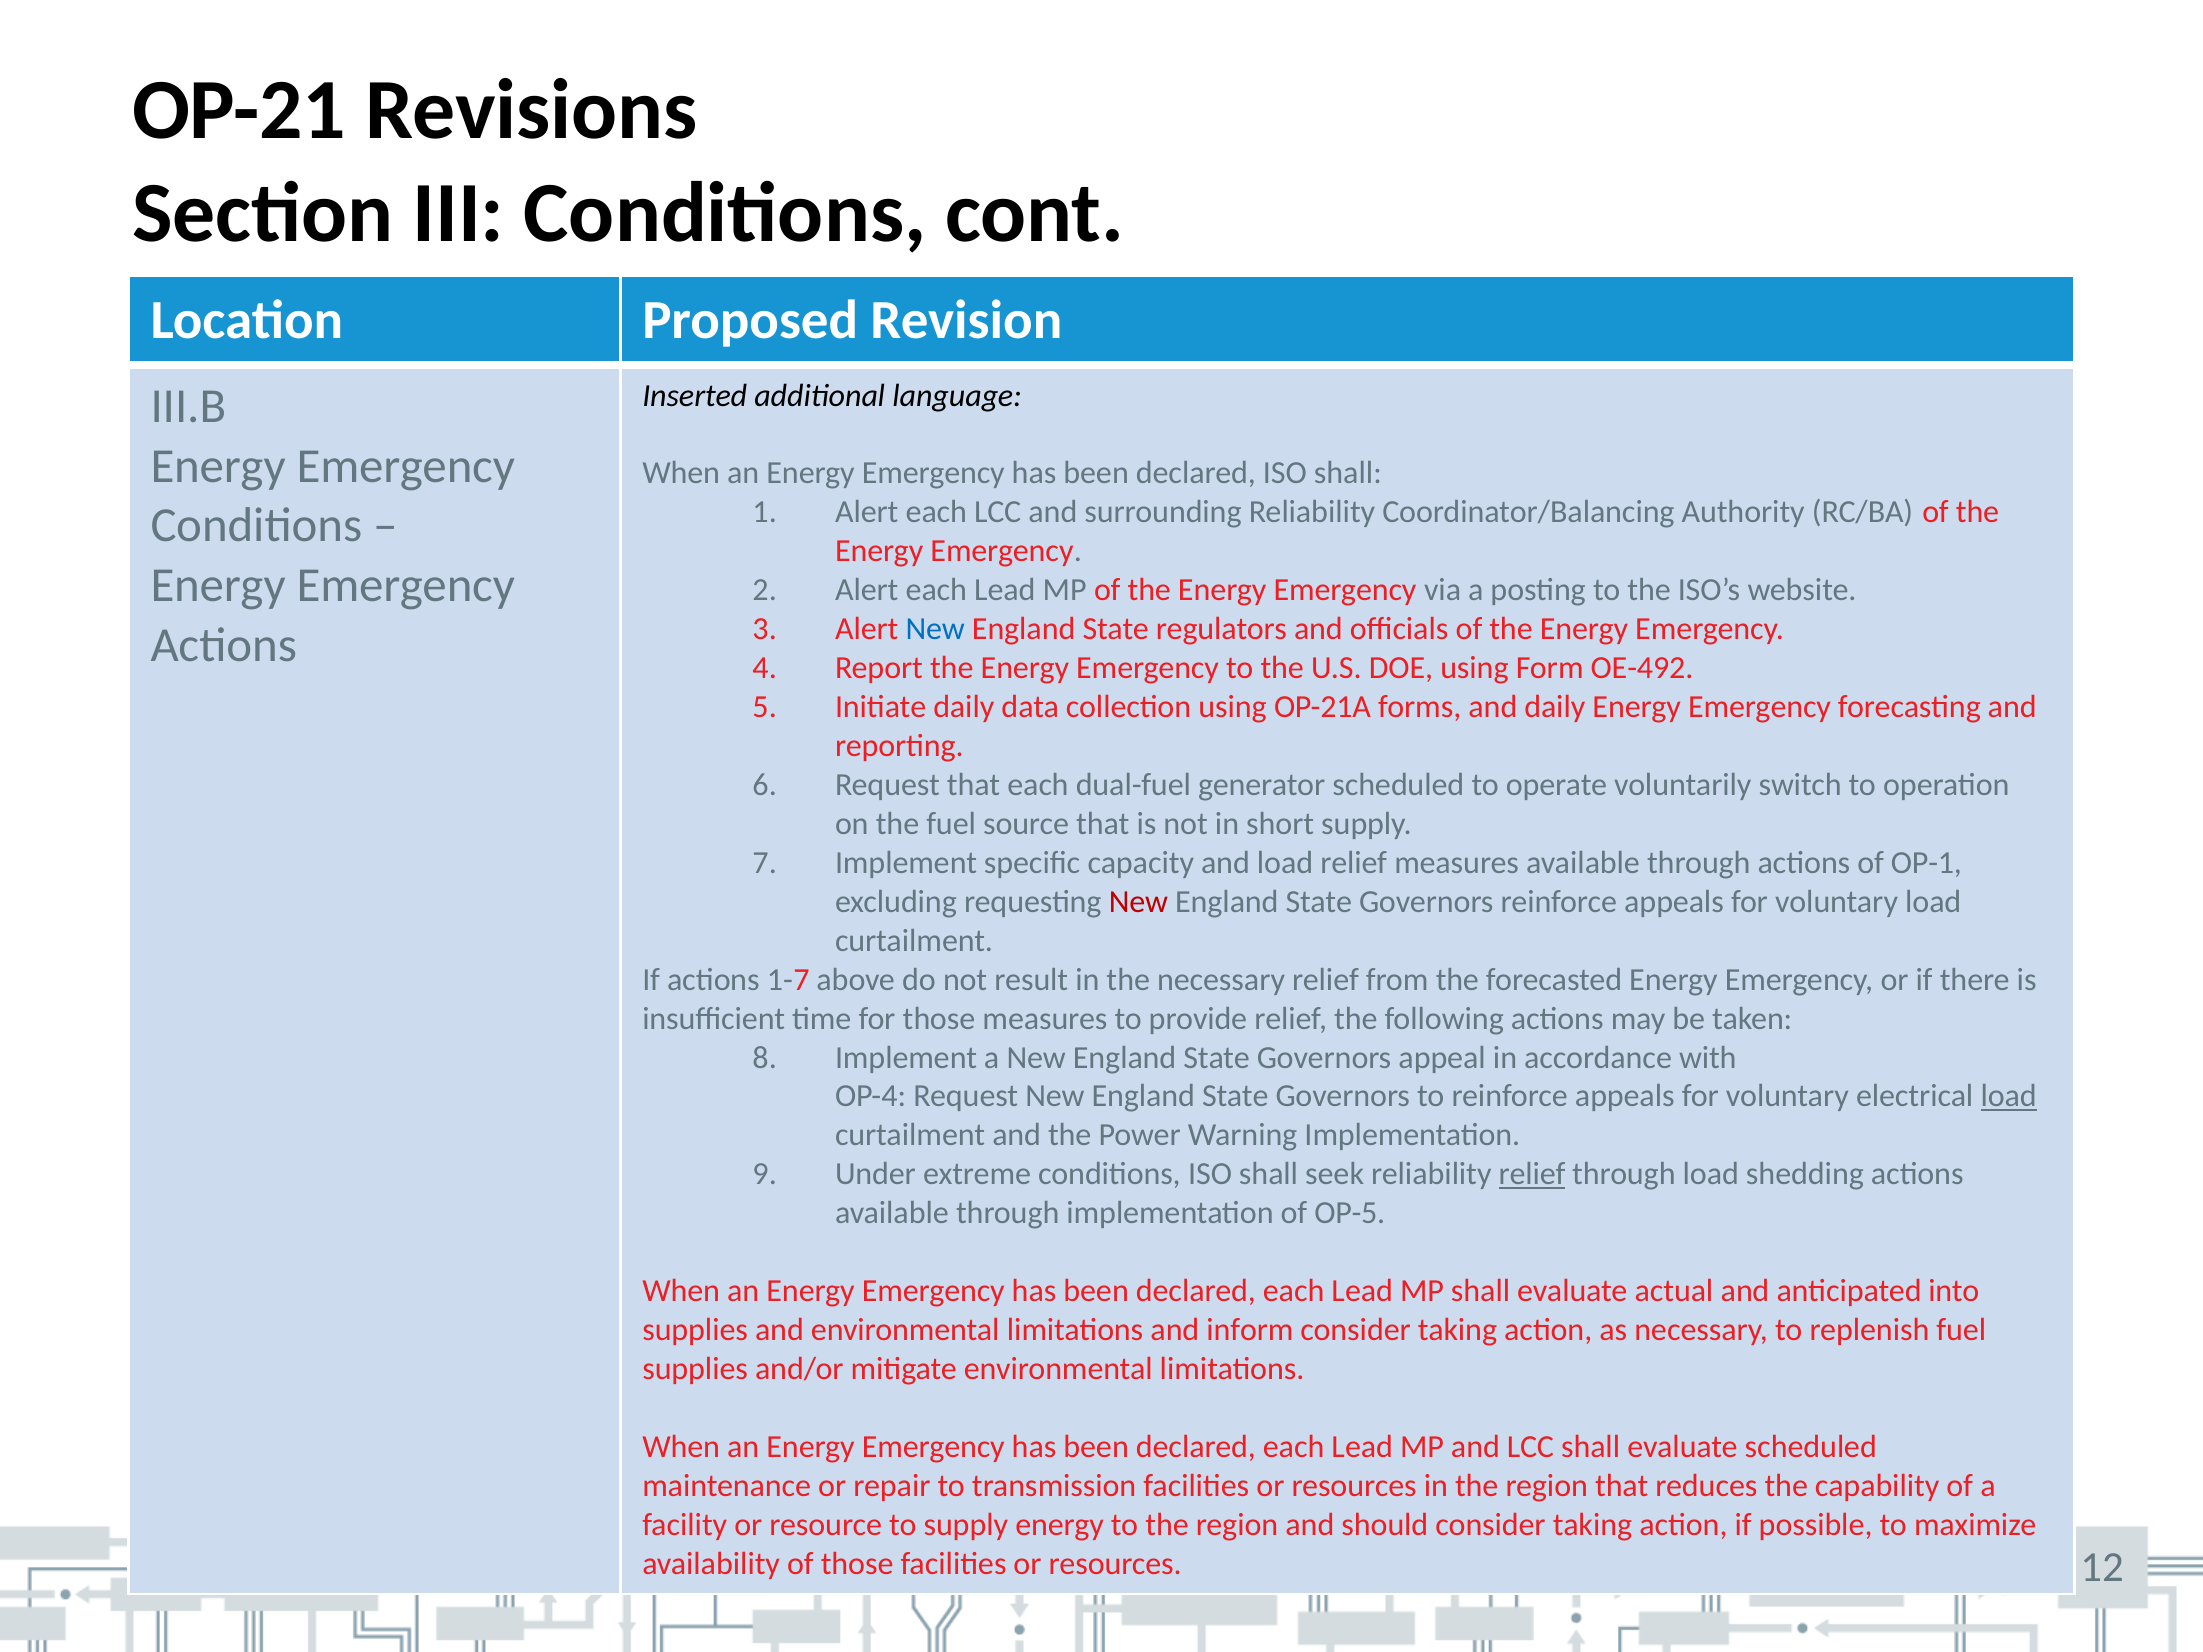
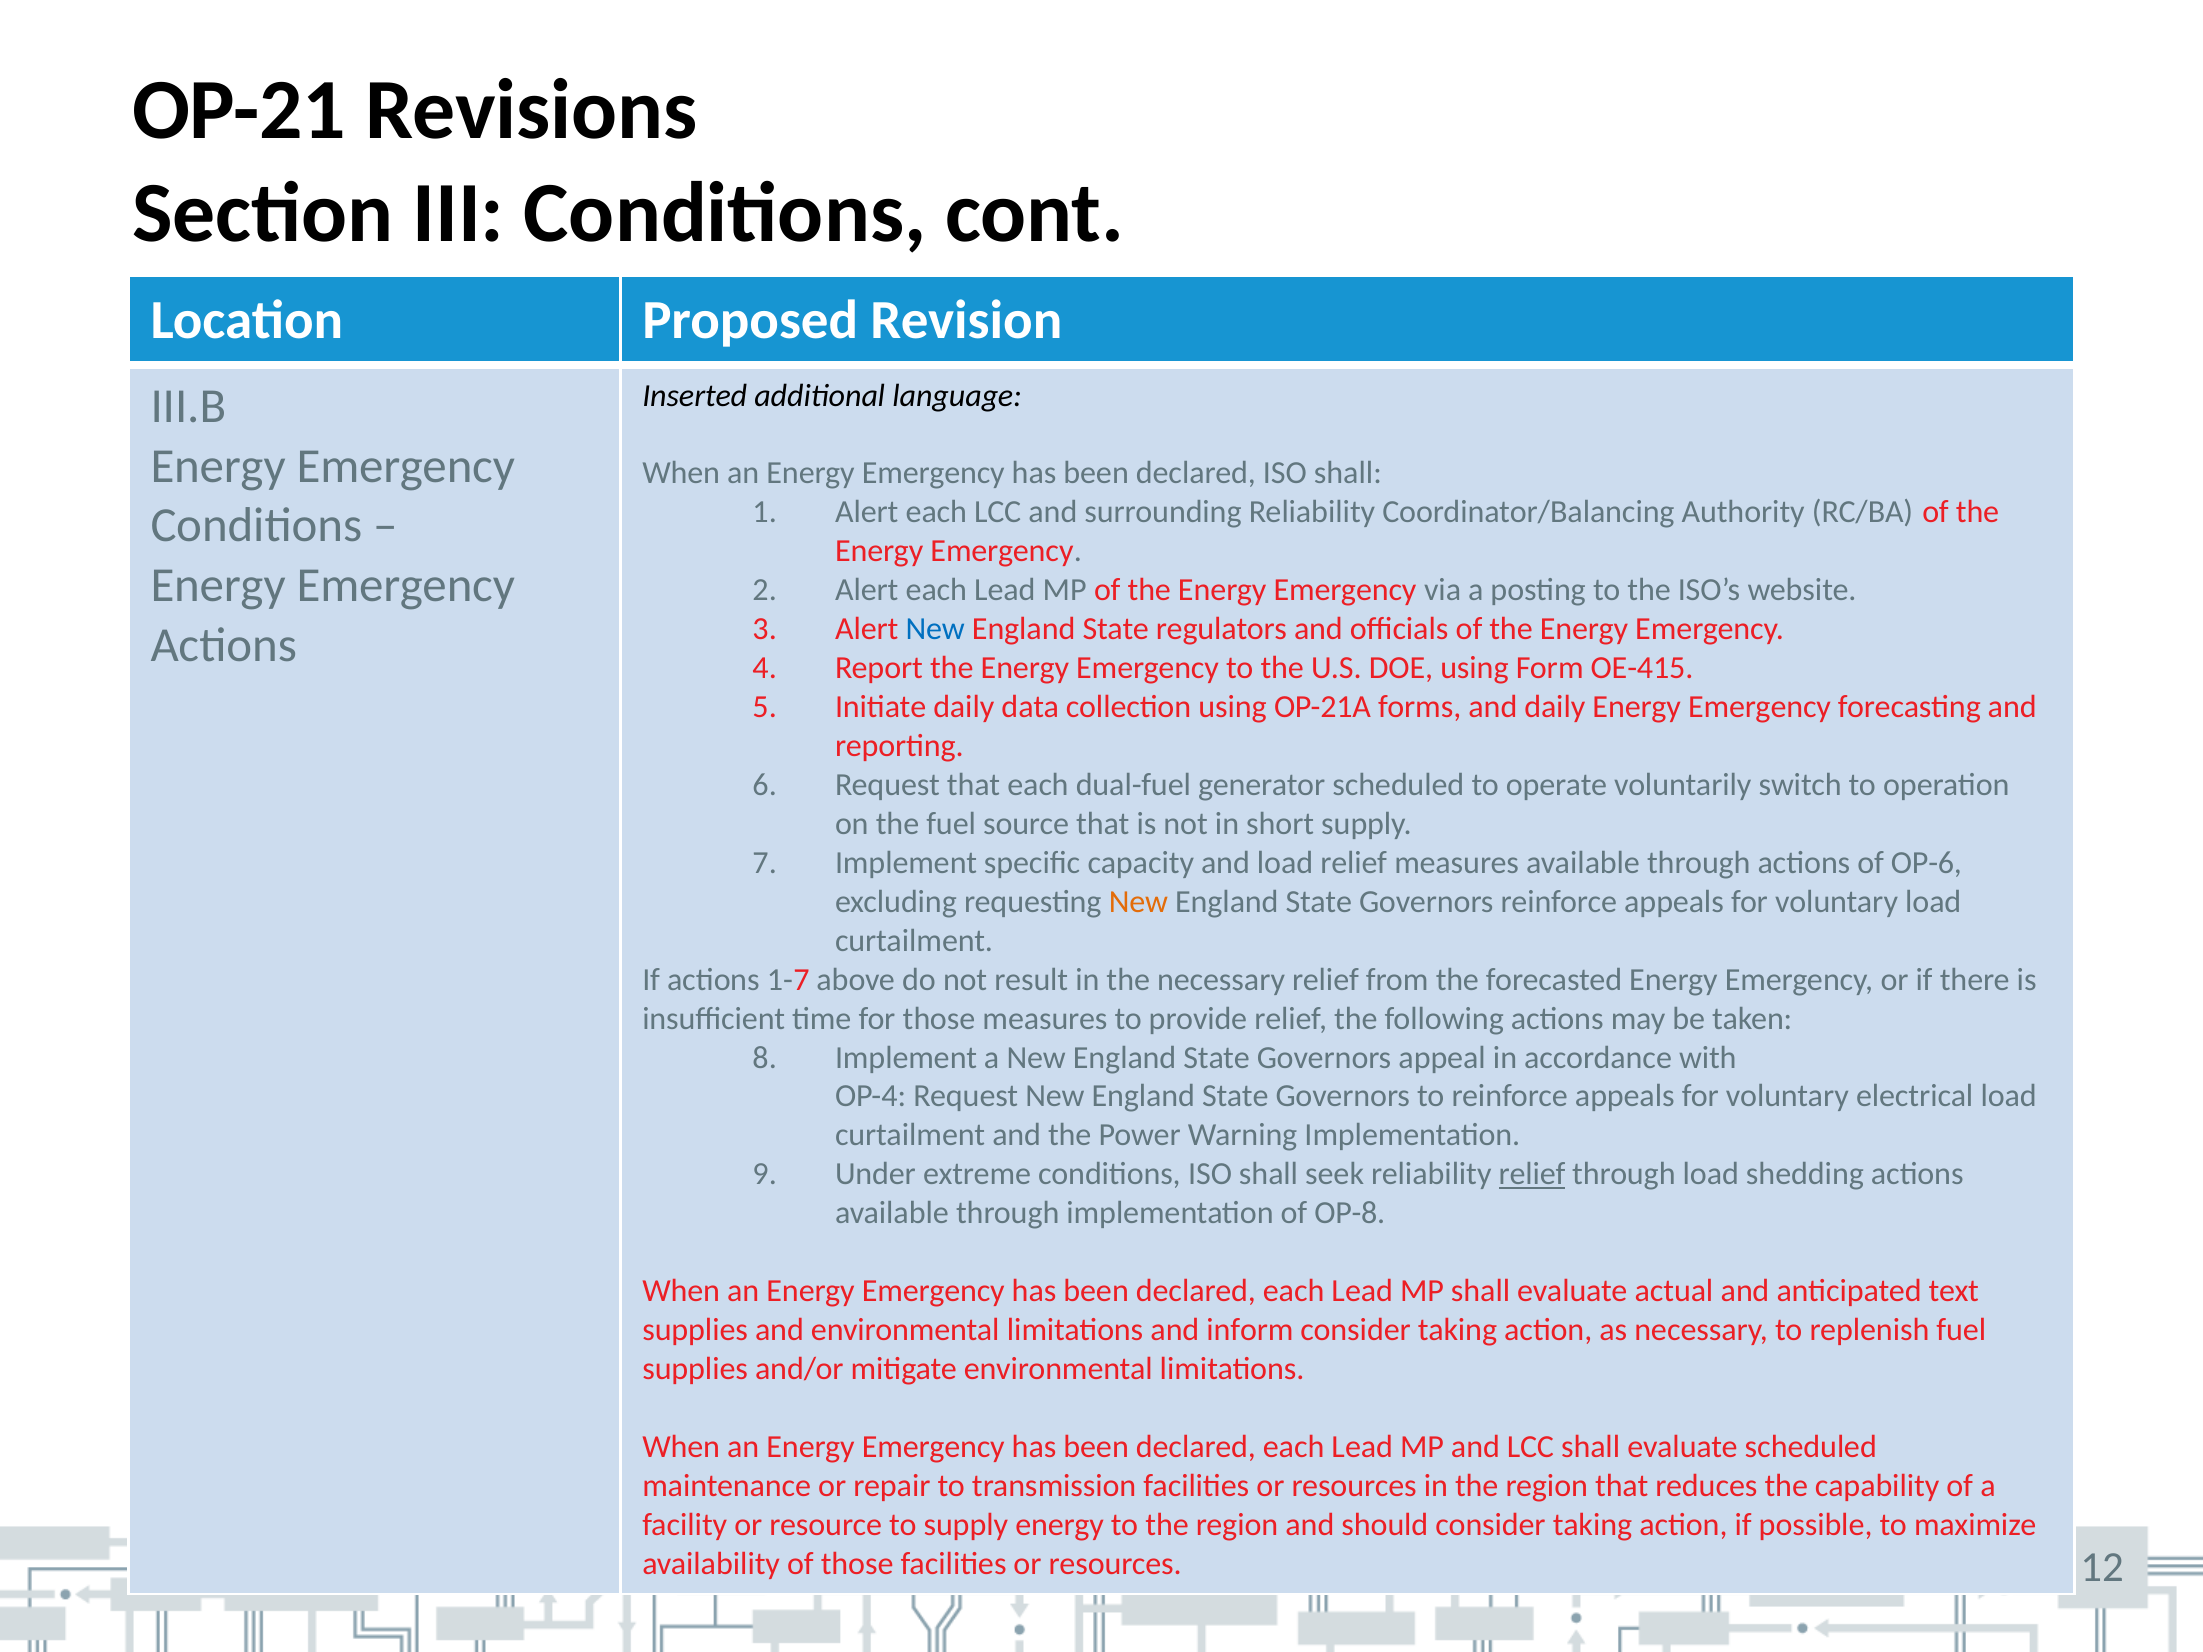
OE-492: OE-492 -> OE-415 (1642, 668)
OP-1: OP-1 -> OP-6 (1926, 863)
New colour: red -> orange (1138, 902)
load underline: present -> none (2009, 1097)
OP-5: OP-5 -> OP-8 (1350, 1213)
into: into -> text (1954, 1291)
